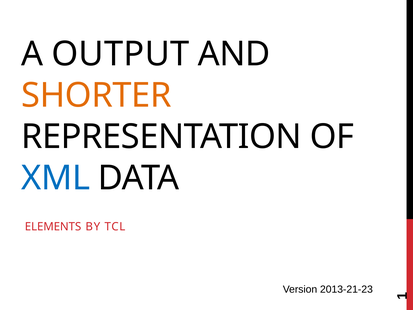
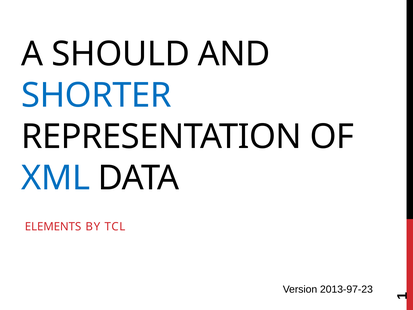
OUTPUT: OUTPUT -> SHOULD (121, 54)
SHORTER colour: orange -> blue (96, 95)
2013-21-23: 2013-21-23 -> 2013-97-23 (346, 289)
